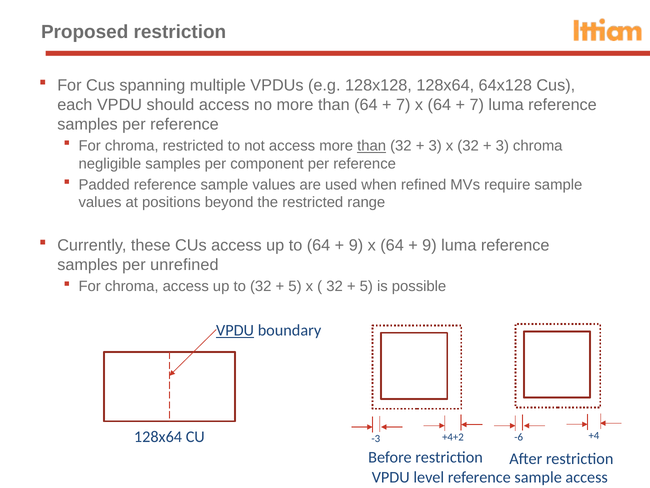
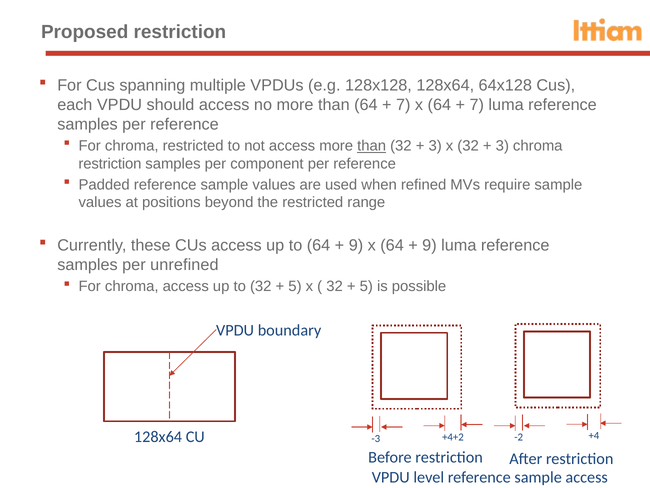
negligible: negligible -> restriction (110, 164)
VPDU underline: present -> none (235, 330)
-6: -6 -> -2 (519, 437)
